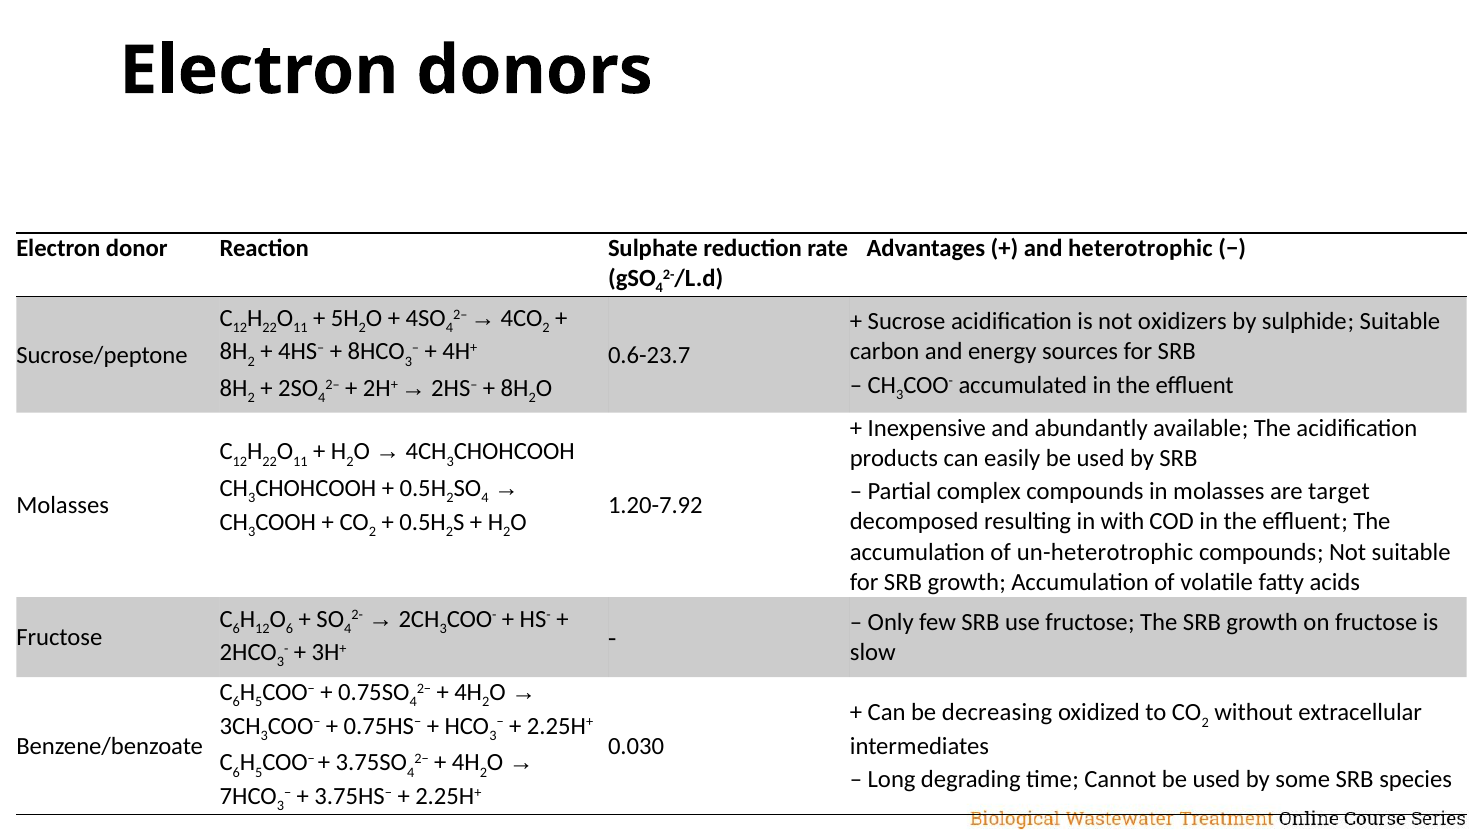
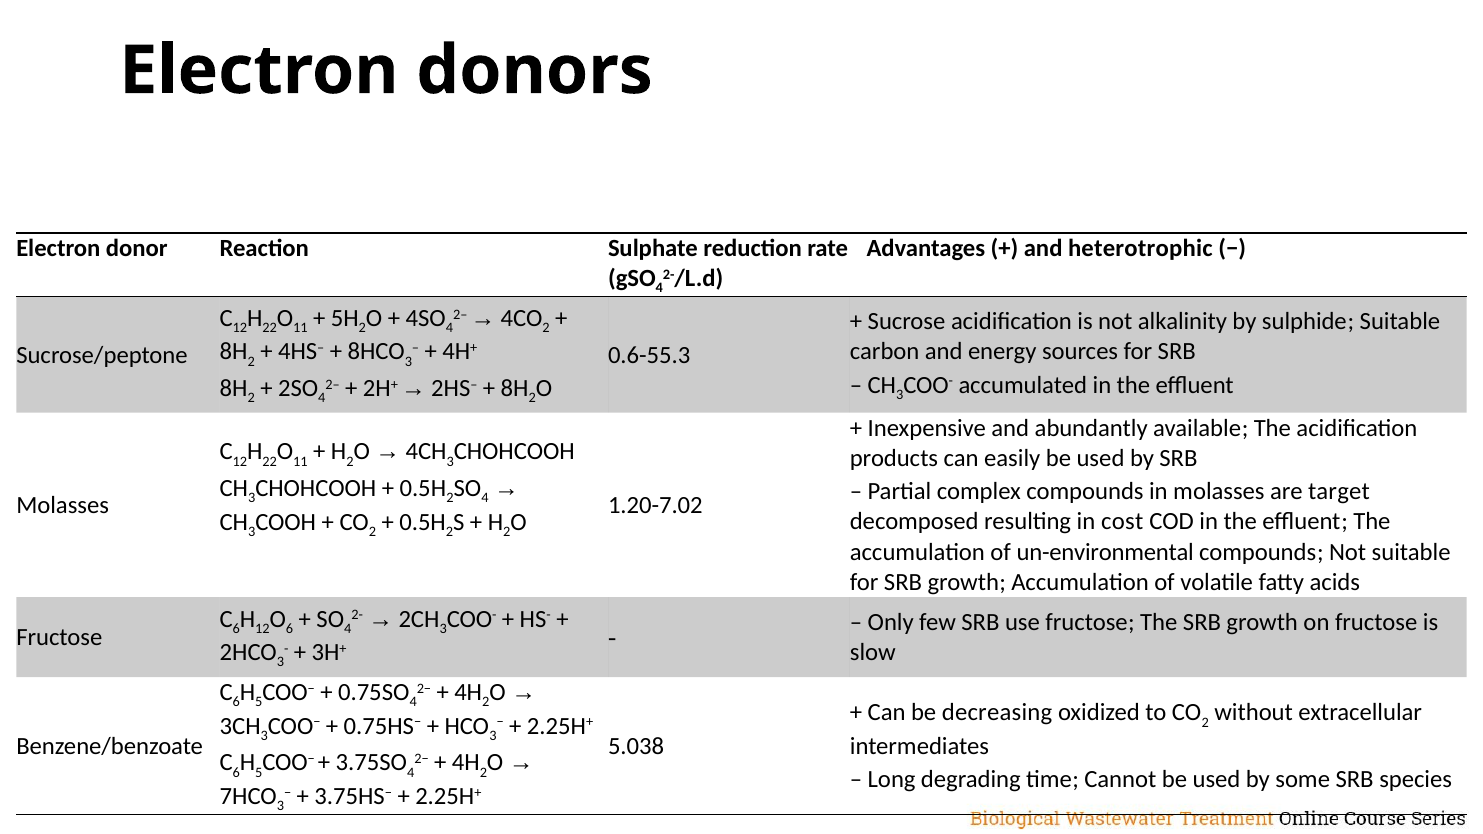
oxidizers: oxidizers -> alkalinity (1182, 322)
0.6-23.7: 0.6-23.7 -> 0.6-55.3 (649, 355)
1.20-7.92: 1.20-7.92 -> 1.20-7.02 (655, 505)
with: with -> cost (1122, 522)
un-heterotrophic: un-heterotrophic -> un-environmental (1105, 552)
0.030: 0.030 -> 5.038 (636, 746)
